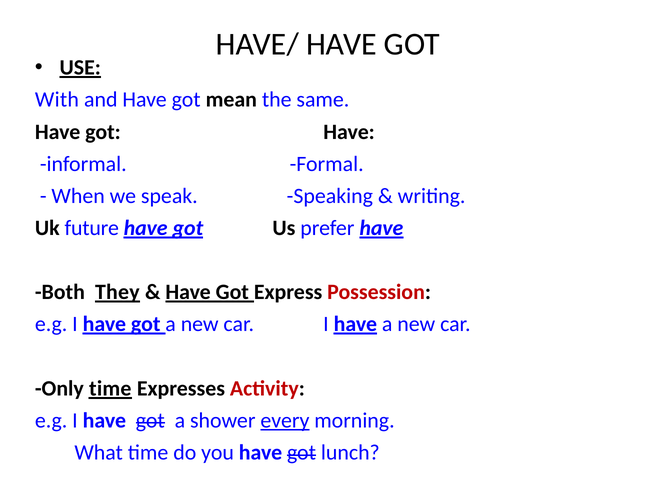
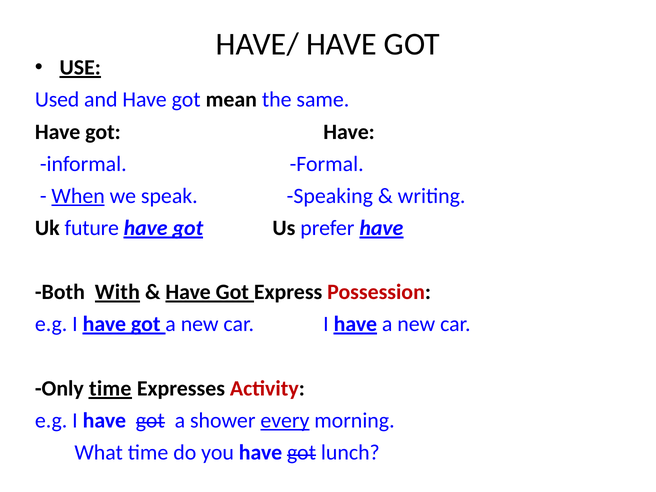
With: With -> Used (57, 100)
When underline: none -> present (78, 196)
They: They -> With (117, 292)
